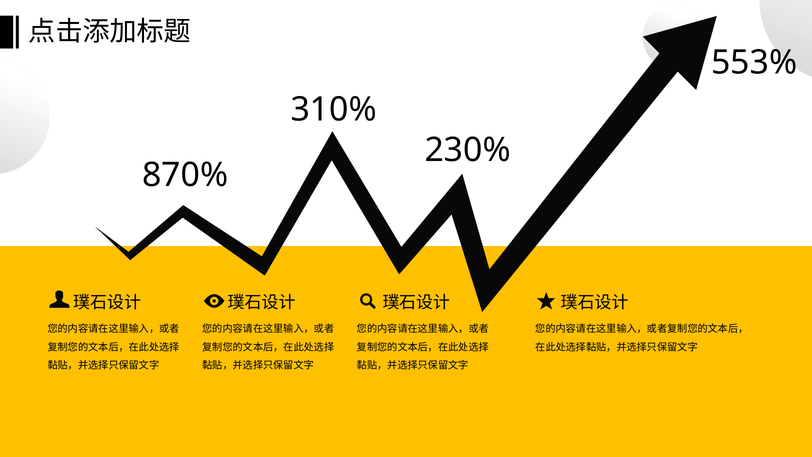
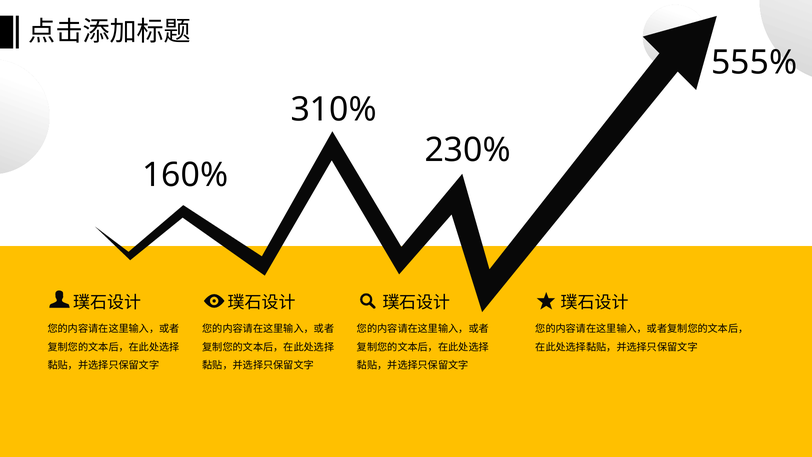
553%: 553% -> 555% (754, 62)
870%: 870% -> 160% (185, 175)
